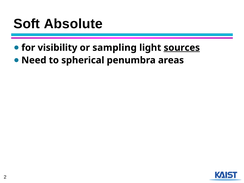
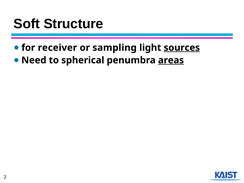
Absolute: Absolute -> Structure (73, 24)
visibility: visibility -> receiver (57, 48)
areas underline: none -> present (171, 60)
